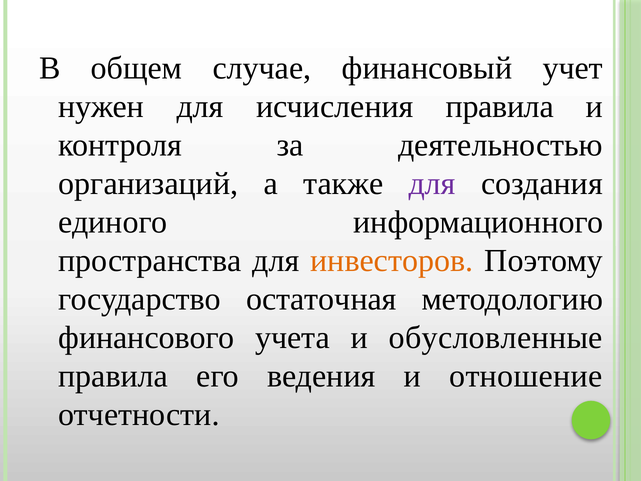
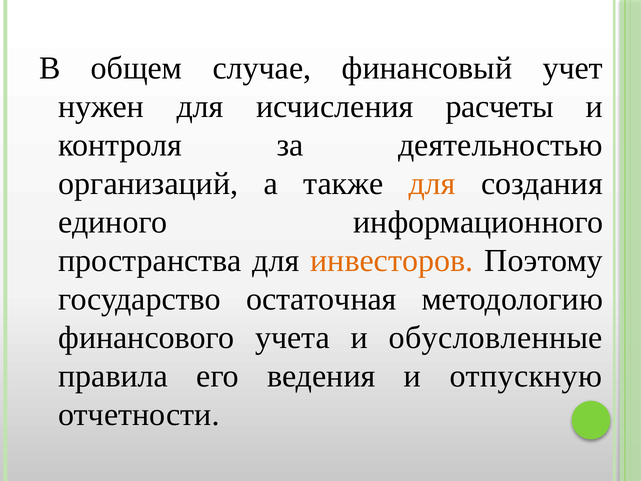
исчисления правила: правила -> расчеты (500, 107)
для colour: purple -> orange (432, 184)
отношение: отношение -> отпускную (526, 376)
